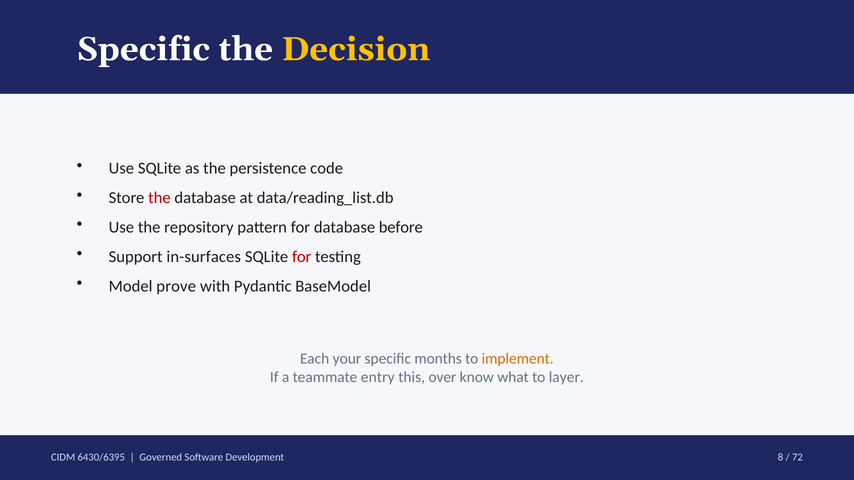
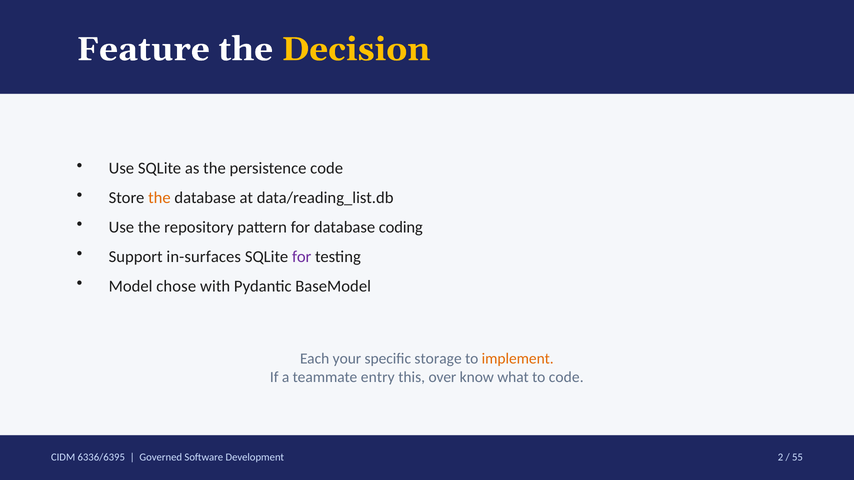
Specific: Specific -> Feature (143, 49)
the colour: red -> orange (159, 198)
before: before -> coding (401, 227)
for colour: red -> purple (302, 257)
prove: prove -> chose (176, 286)
months: months -> storage (438, 359)
to layer: layer -> code (566, 378)
6430/6395: 6430/6395 -> 6336/6395 (101, 458)
8: 8 -> 2 (781, 458)
72: 72 -> 55 (797, 458)
